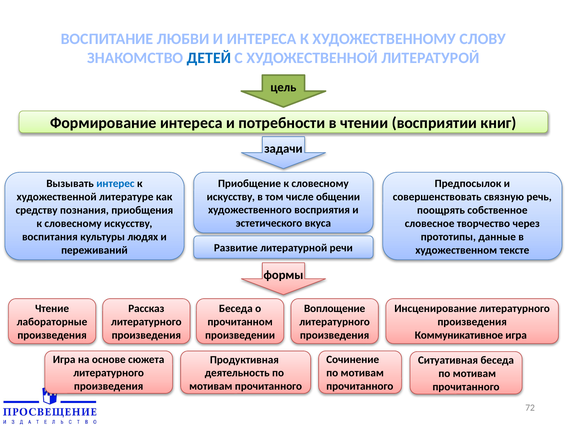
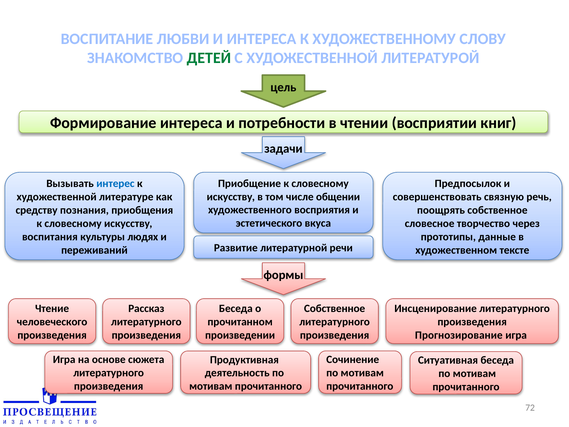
ДЕТЕЙ colour: blue -> green (209, 58)
Воплощение: Воплощение -> Собственное (335, 308)
лабораторные: лабораторные -> человеческого (52, 322)
Коммуникативное: Коммуникативное -> Прогнозирование (459, 335)
